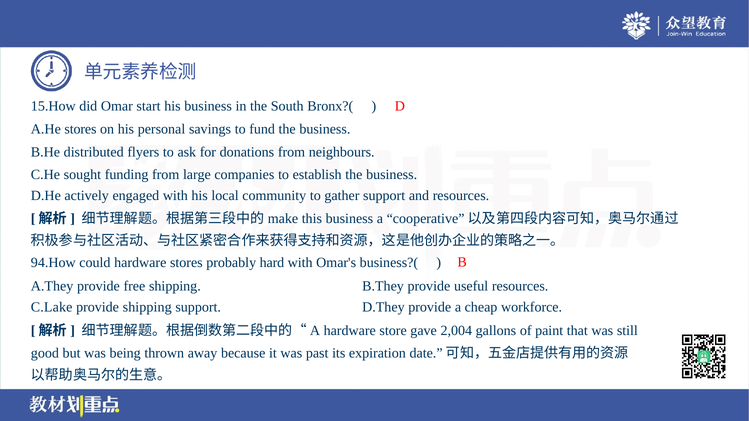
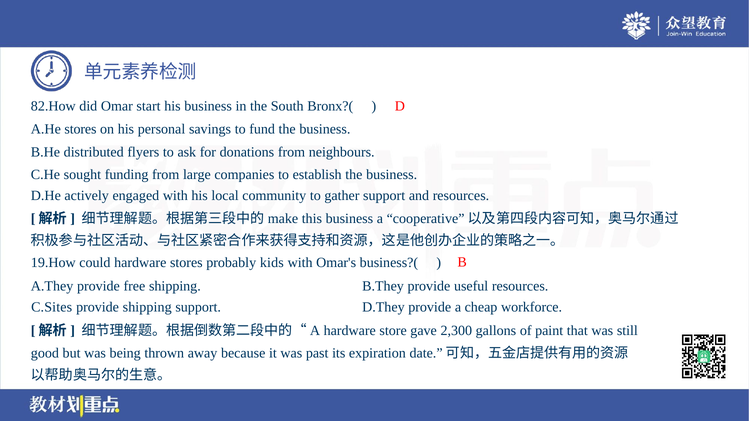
15.How: 15.How -> 82.How (53, 106)
94.How: 94.How -> 19.How (53, 263)
hard: hard -> kids (272, 263)
C.Lake: C.Lake -> C.Sites (52, 307)
2,004: 2,004 -> 2,300 (456, 331)
